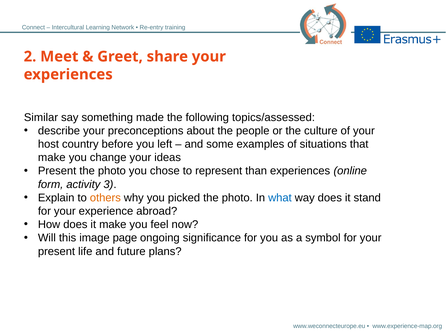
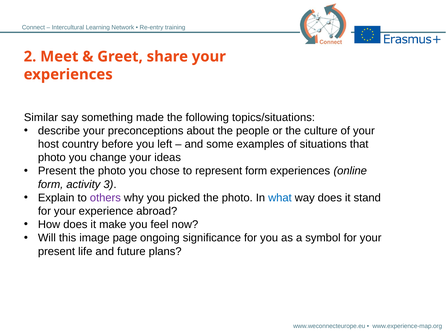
topics/assessed: topics/assessed -> topics/situations (273, 117)
make: make -> photo (52, 157)
represent than: than -> form (256, 171)
others colour: orange -> purple (105, 197)
